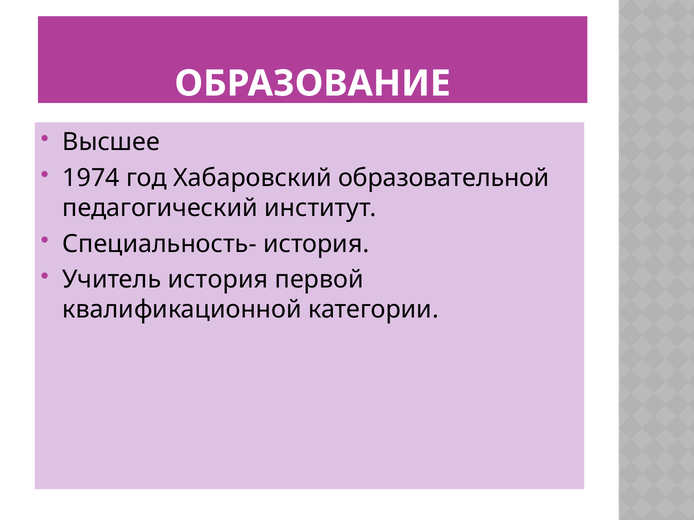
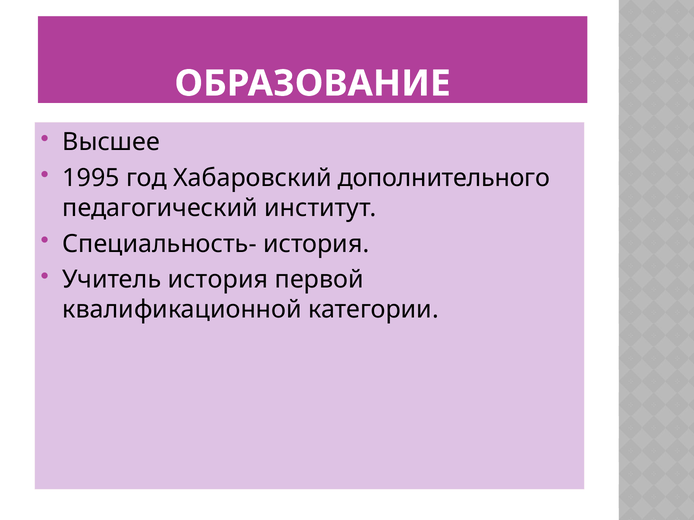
1974: 1974 -> 1995 (91, 178)
образовательной: образовательной -> дополнительного (444, 178)
